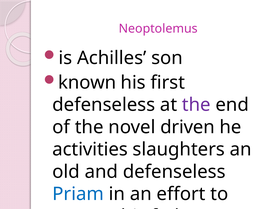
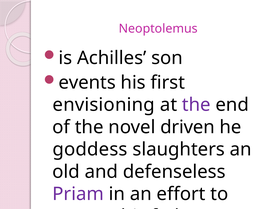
known: known -> events (87, 83)
defenseless: defenseless -> envisioning (104, 105)
activities: activities -> goddess (90, 150)
Priam colour: blue -> purple (78, 194)
